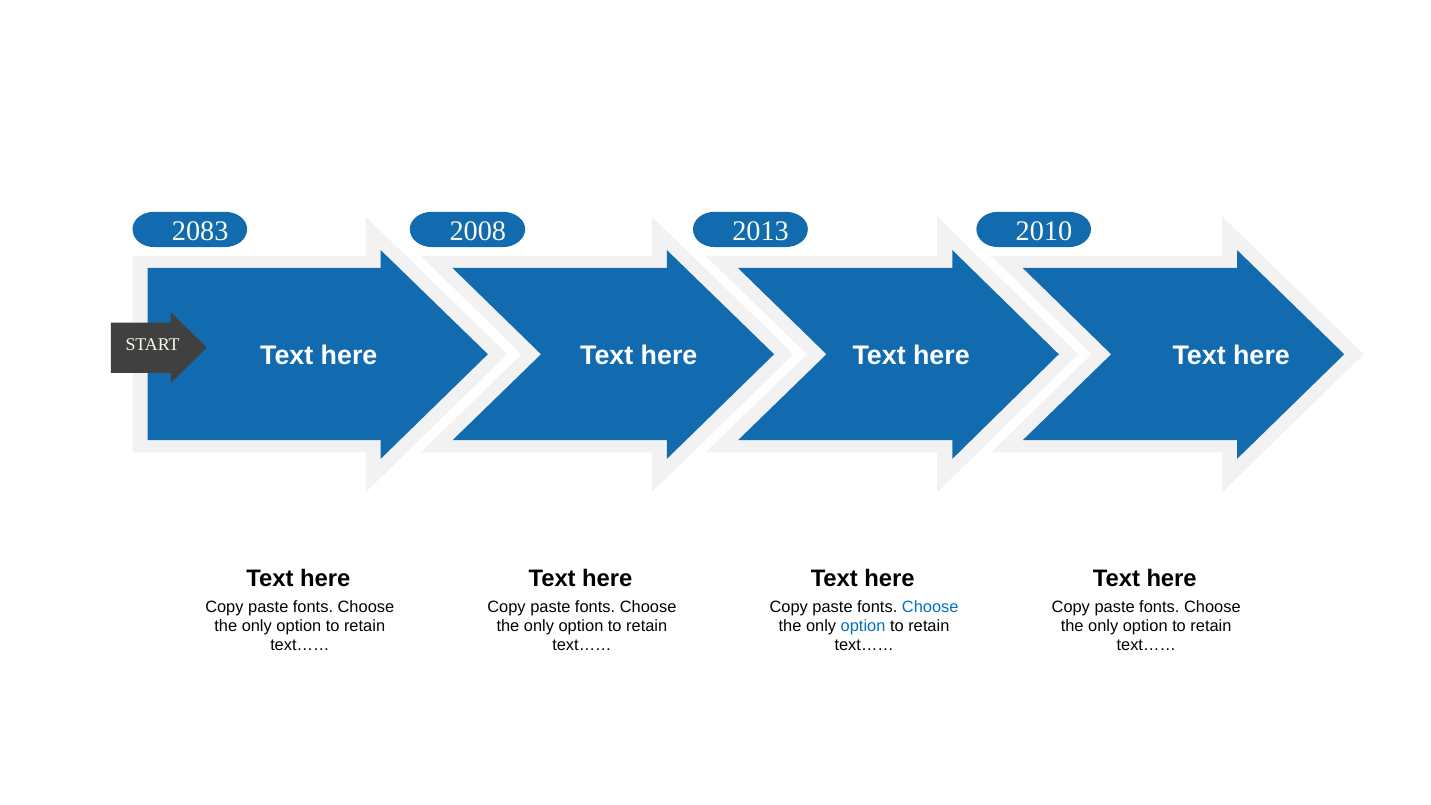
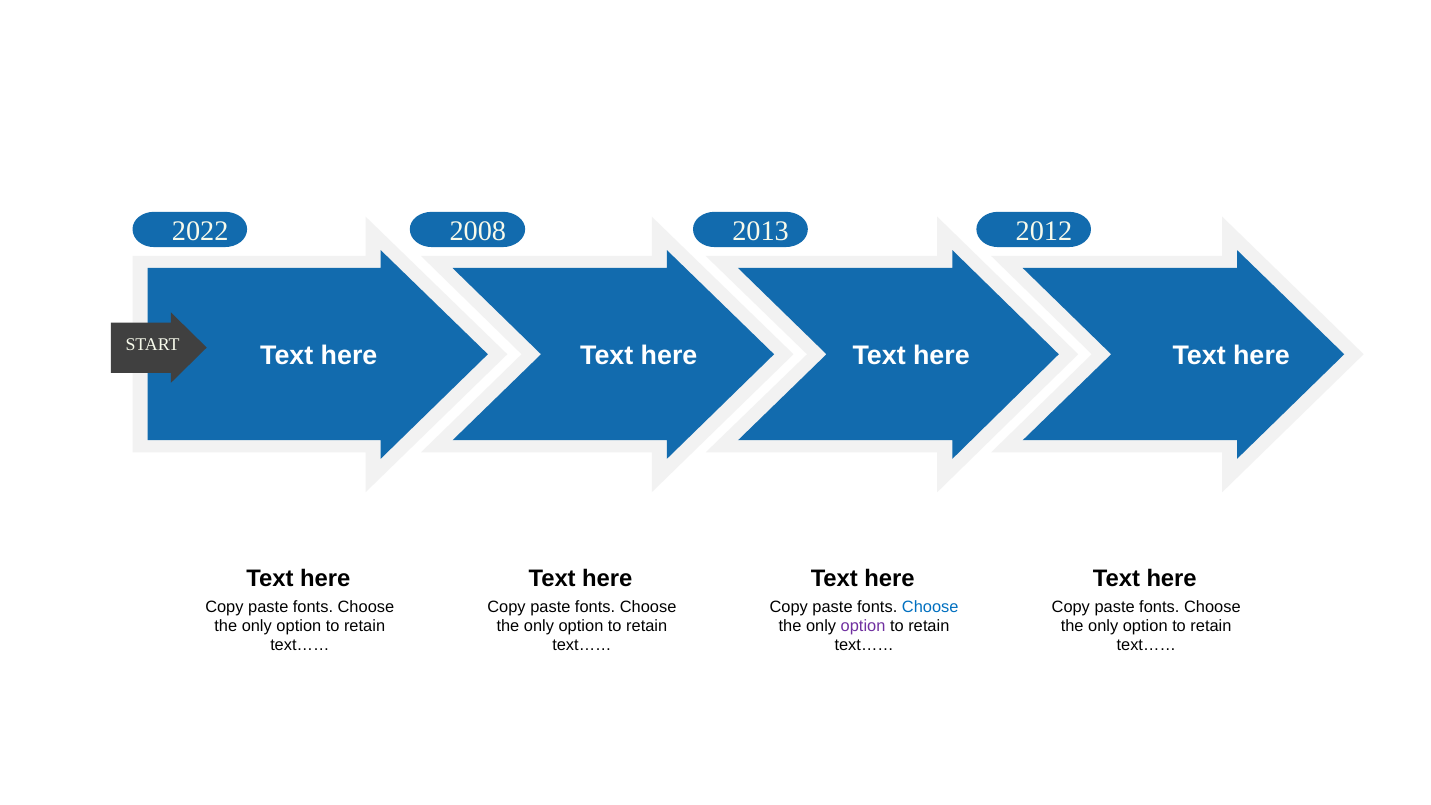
2083: 2083 -> 2022 (200, 231)
2010: 2010 -> 2012 (1044, 231)
option colour: blue -> purple (863, 626)
